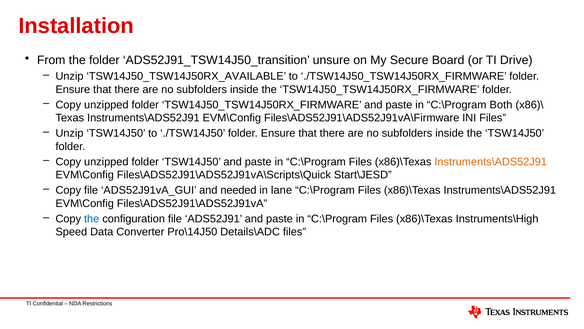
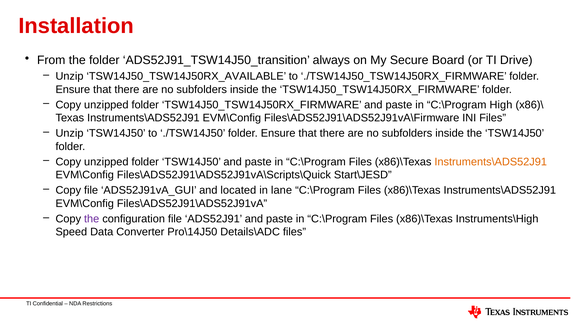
unsure: unsure -> always (331, 60)
Both: Both -> High (501, 105)
needed: needed -> located (238, 190)
the colour: blue -> purple (92, 219)
